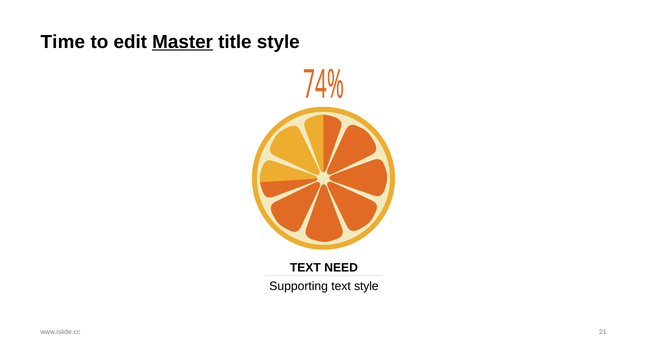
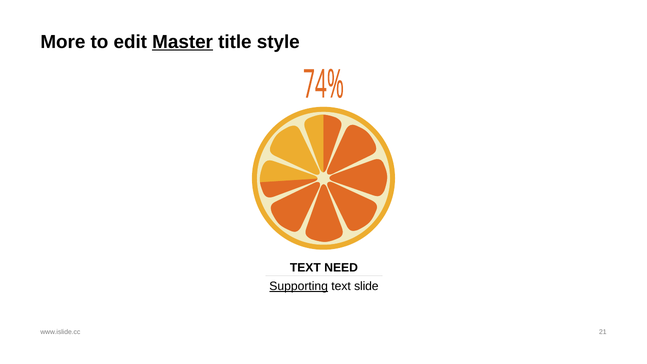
Time: Time -> More (63, 42)
Supporting underline: none -> present (299, 286)
text style: style -> slide (366, 286)
